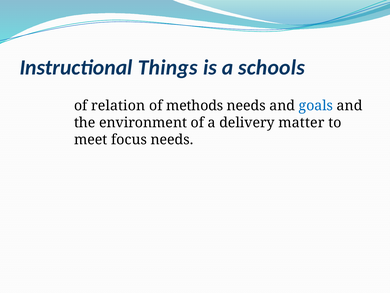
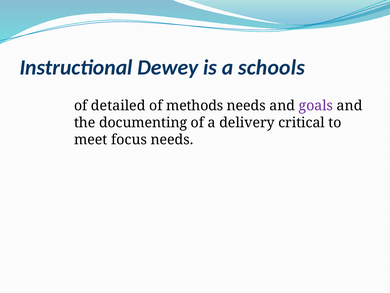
Things: Things -> Dewey (168, 67)
relation: relation -> detailed (118, 106)
goals colour: blue -> purple (316, 106)
environment: environment -> documenting (143, 122)
matter: matter -> critical (302, 122)
